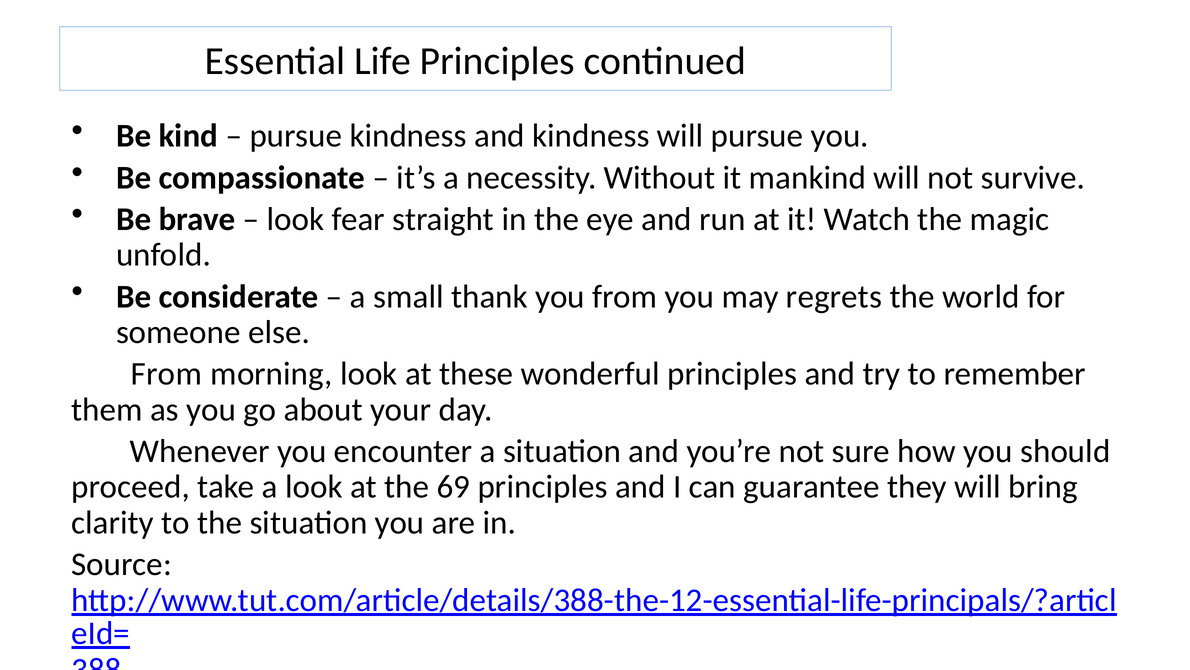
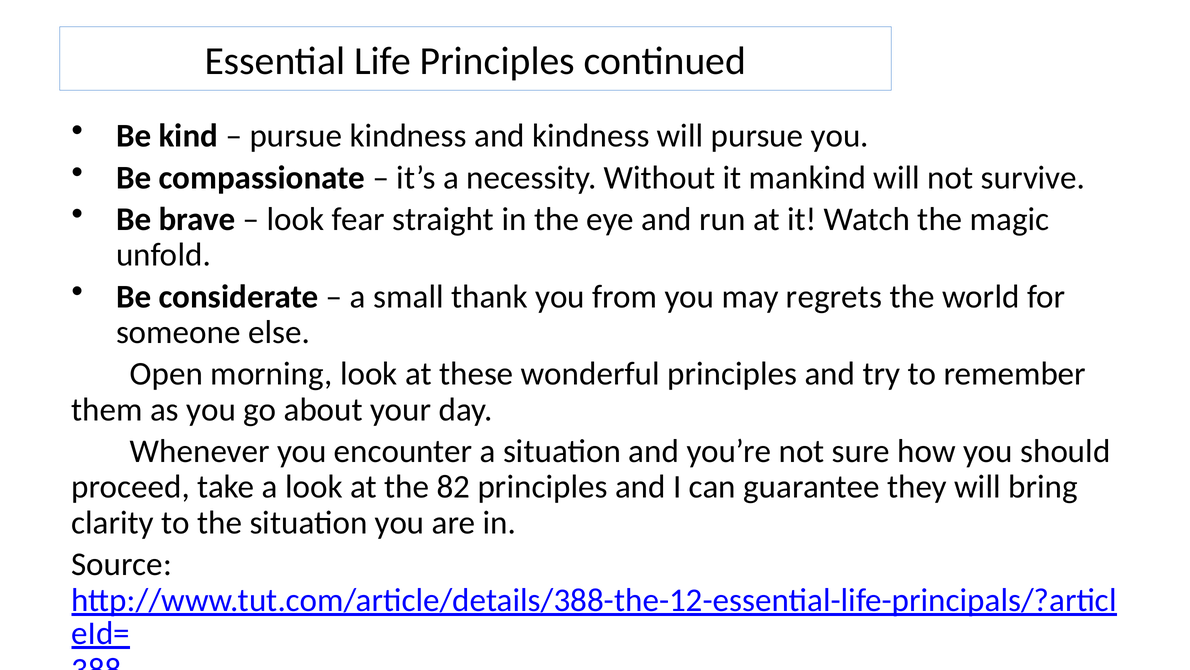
From: From -> Open (166, 374)
69: 69 -> 82 (453, 487)
